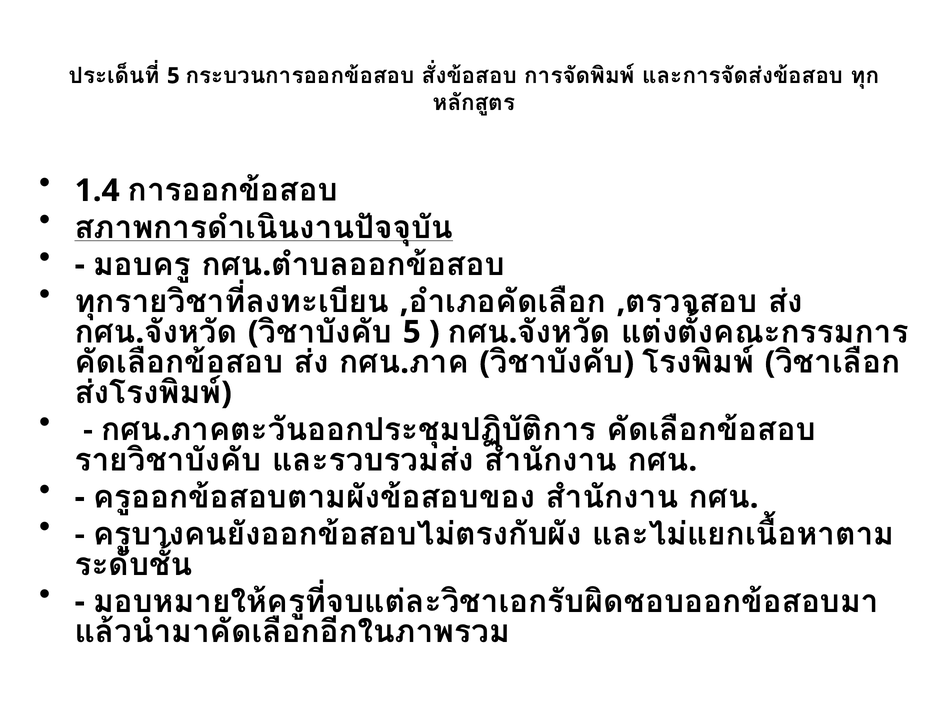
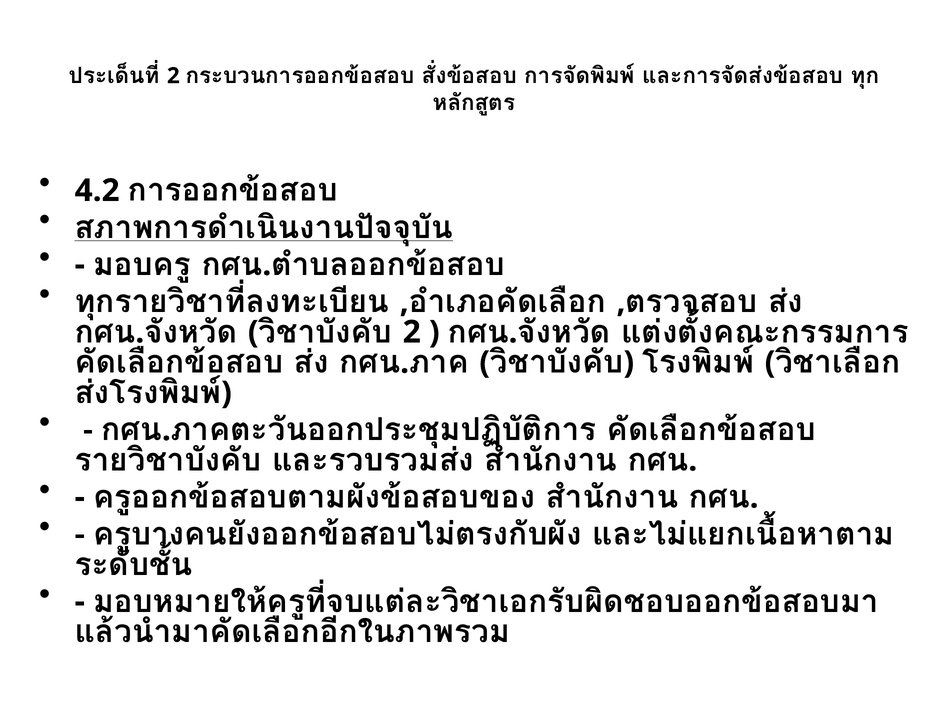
5: 5 -> 2 (173, 76)
1.4: 1.4 -> 4.2 (97, 191)
5: 5 -> 2 (412, 332)
